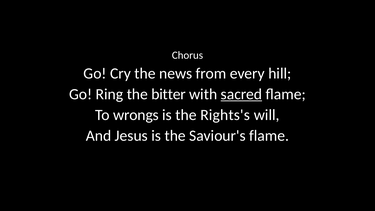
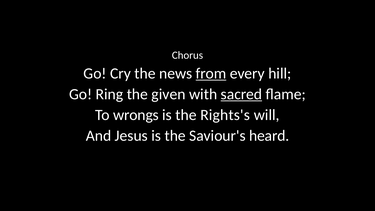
from underline: none -> present (211, 73)
bitter: bitter -> given (168, 94)
Saviour's flame: flame -> heard (269, 136)
